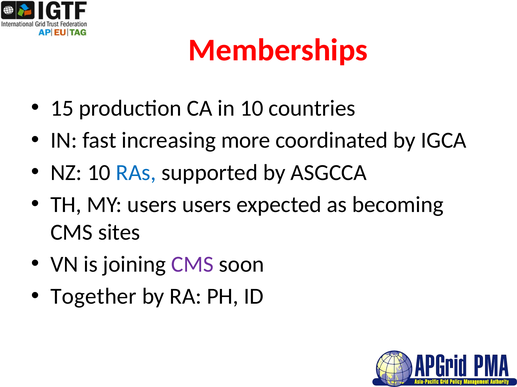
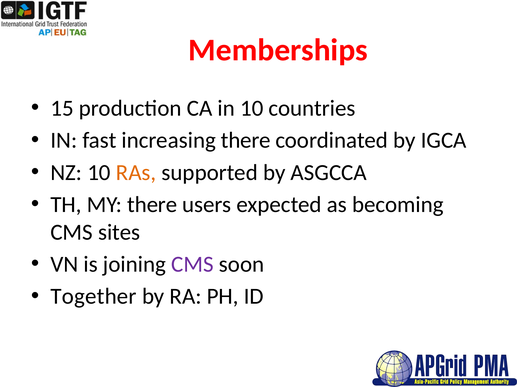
increasing more: more -> there (246, 141)
RAs colour: blue -> orange (136, 173)
MY users: users -> there (152, 205)
